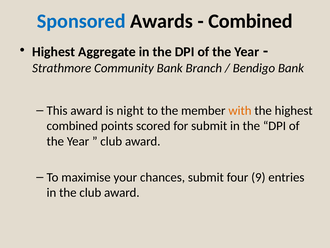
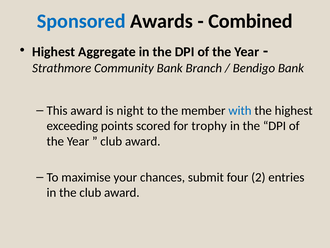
with colour: orange -> blue (240, 110)
combined: combined -> exceeding (72, 126)
for submit: submit -> trophy (209, 126)
9: 9 -> 2 (258, 177)
